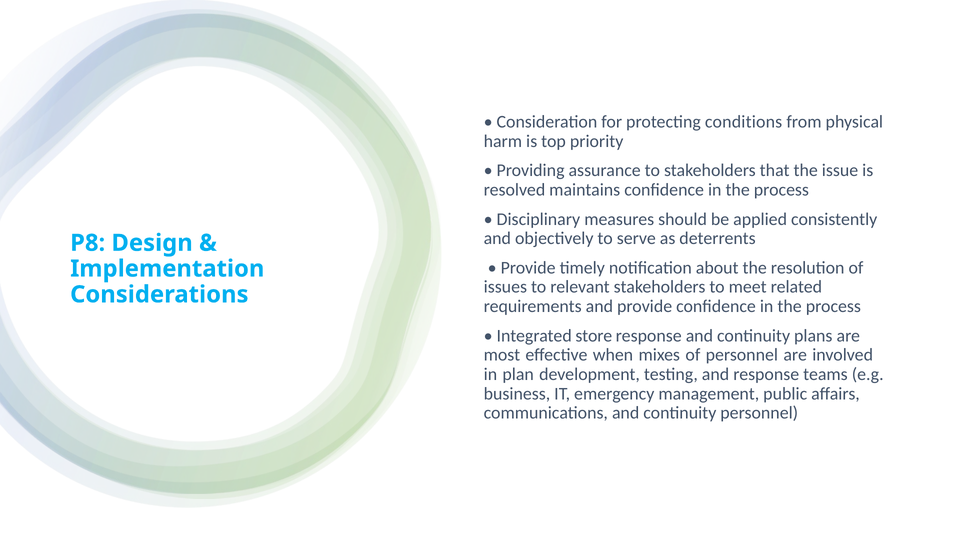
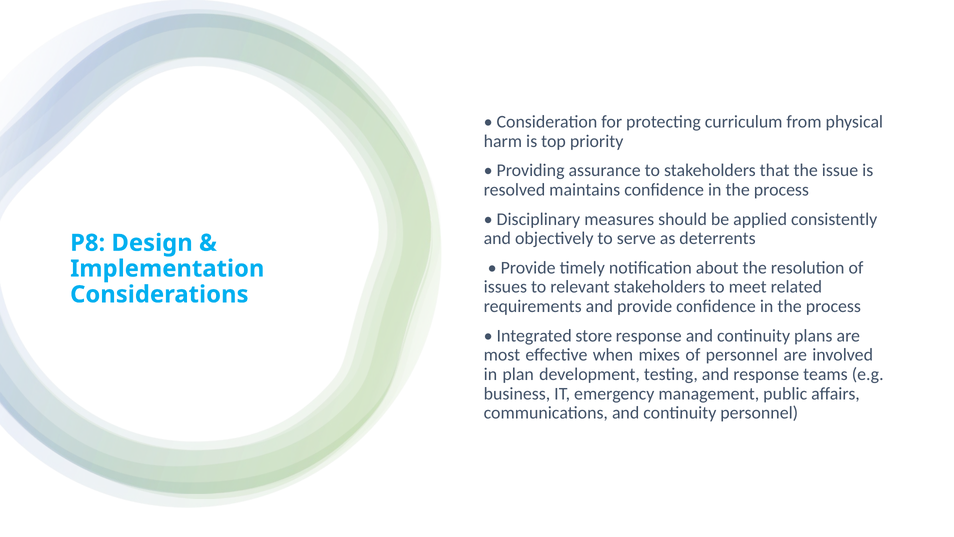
conditions: conditions -> curriculum (744, 122)
